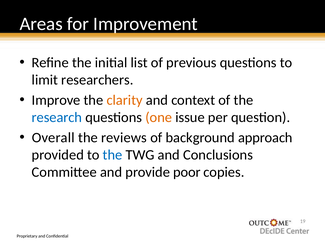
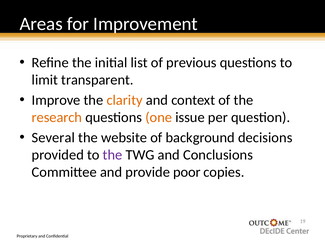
researchers: researchers -> transparent (97, 80)
research colour: blue -> orange (57, 118)
Overall: Overall -> Several (53, 138)
reviews: reviews -> website (124, 138)
approach: approach -> decisions (265, 138)
the colour: blue -> purple (113, 155)
